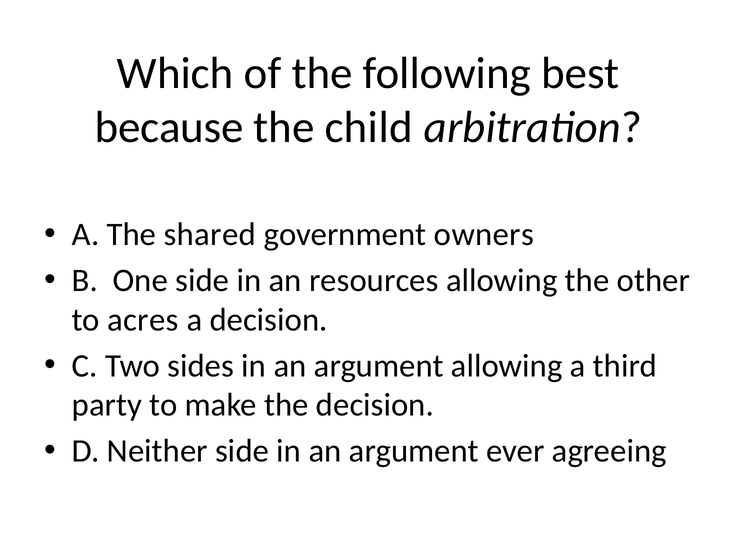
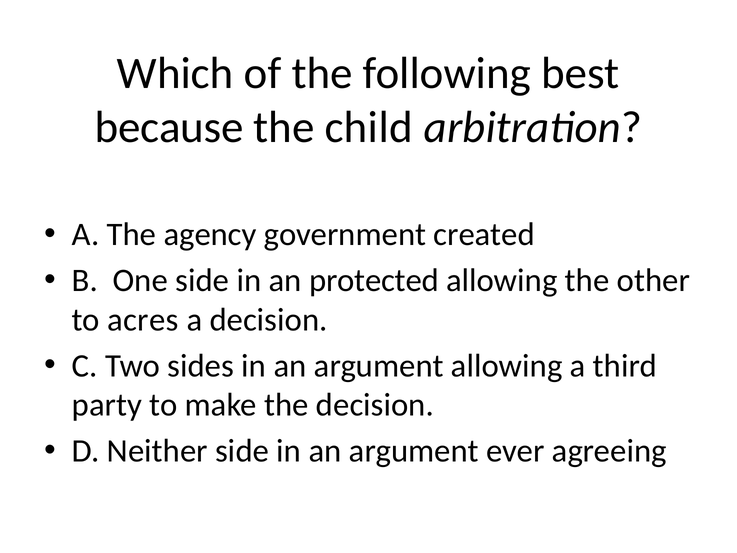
shared: shared -> agency (210, 234)
owners: owners -> created (484, 234)
resources: resources -> protected (374, 280)
